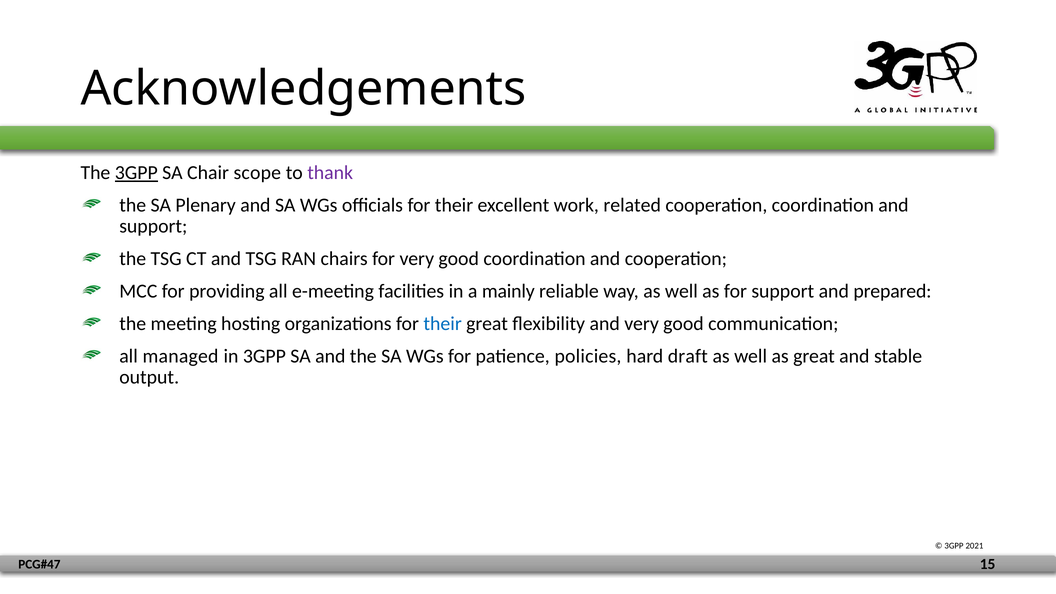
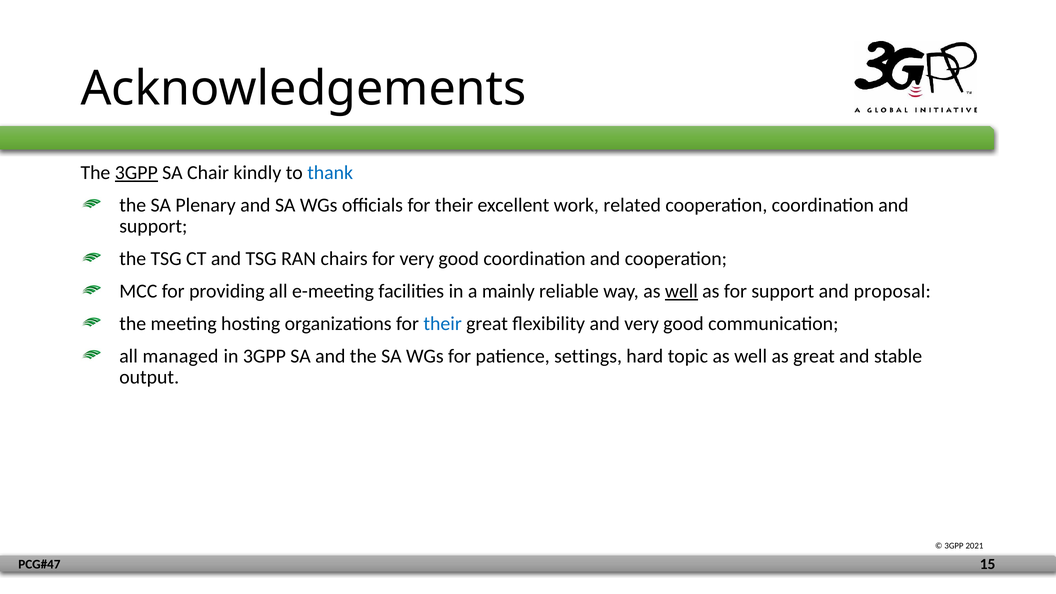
scope: scope -> kindly (257, 173)
thank colour: purple -> blue (330, 173)
well underline: none -> present (681, 291)
prepared: prepared -> proposal (892, 291)
policies: policies -> settings (588, 356)
draft: draft -> topic (688, 356)
